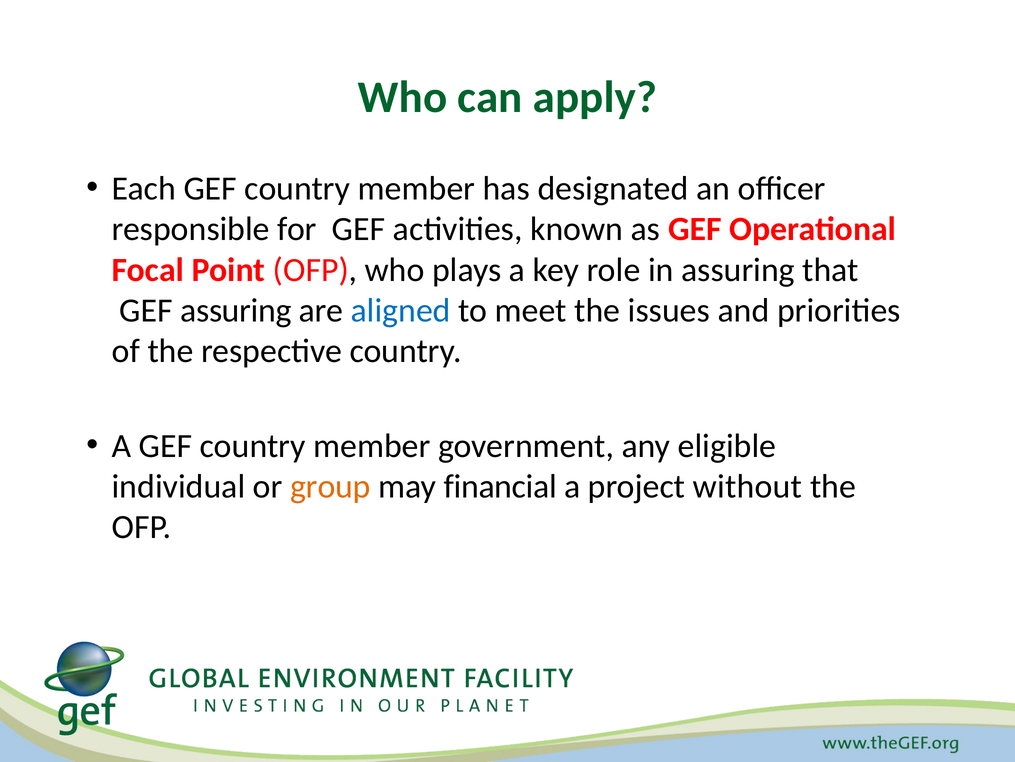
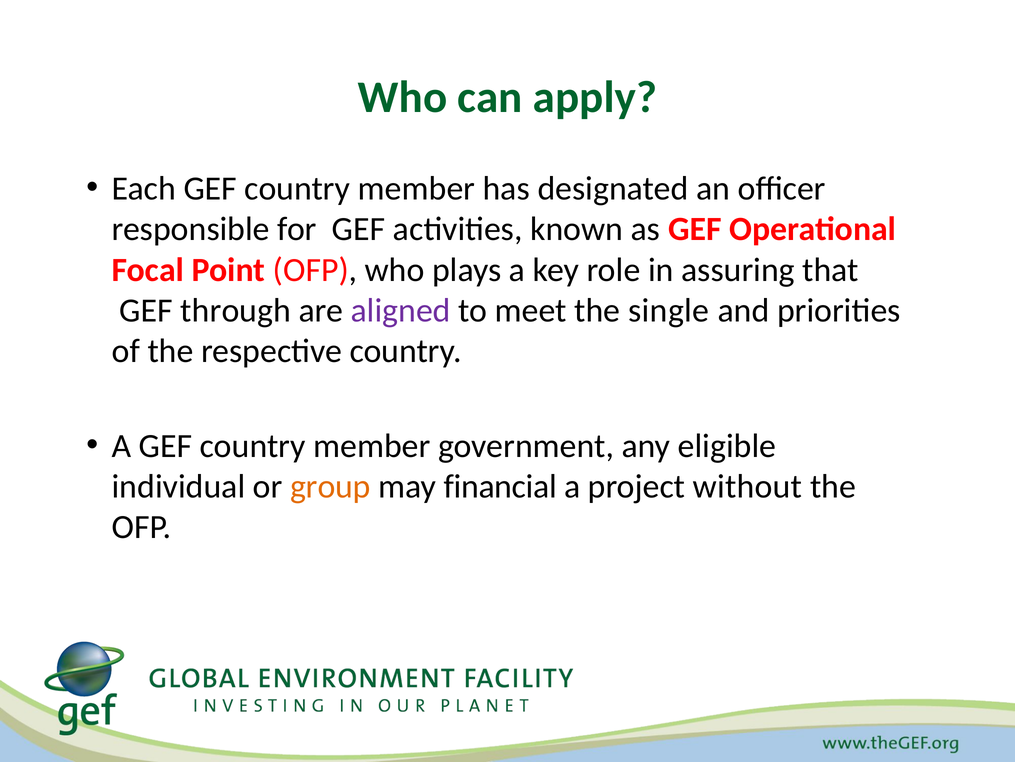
GEF assuring: assuring -> through (236, 310)
aligned colour: blue -> purple (401, 310)
issues: issues -> single (669, 310)
